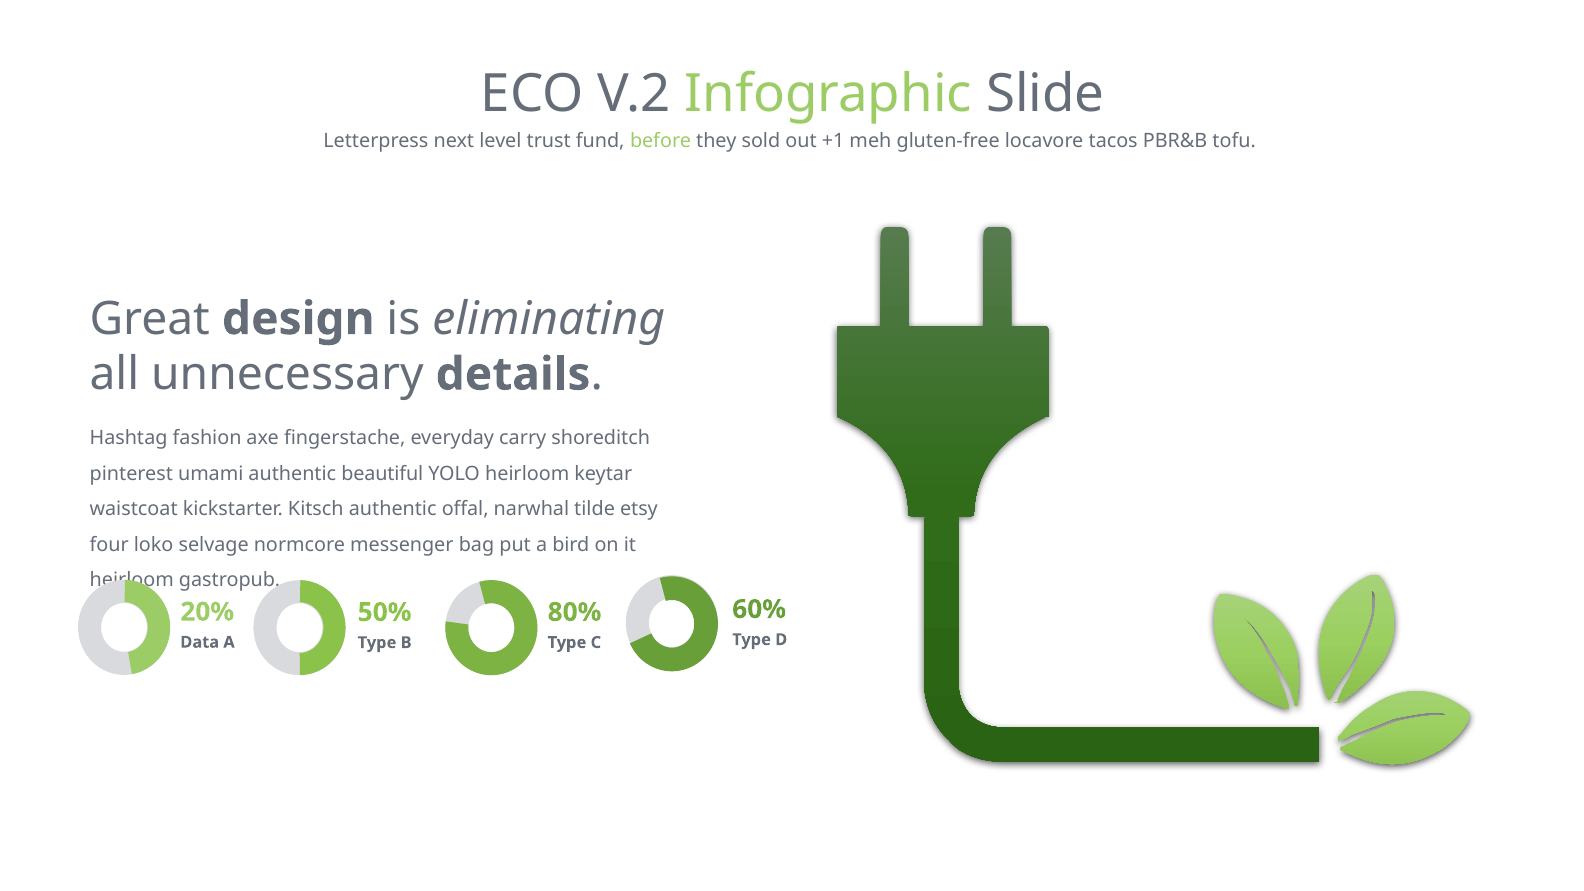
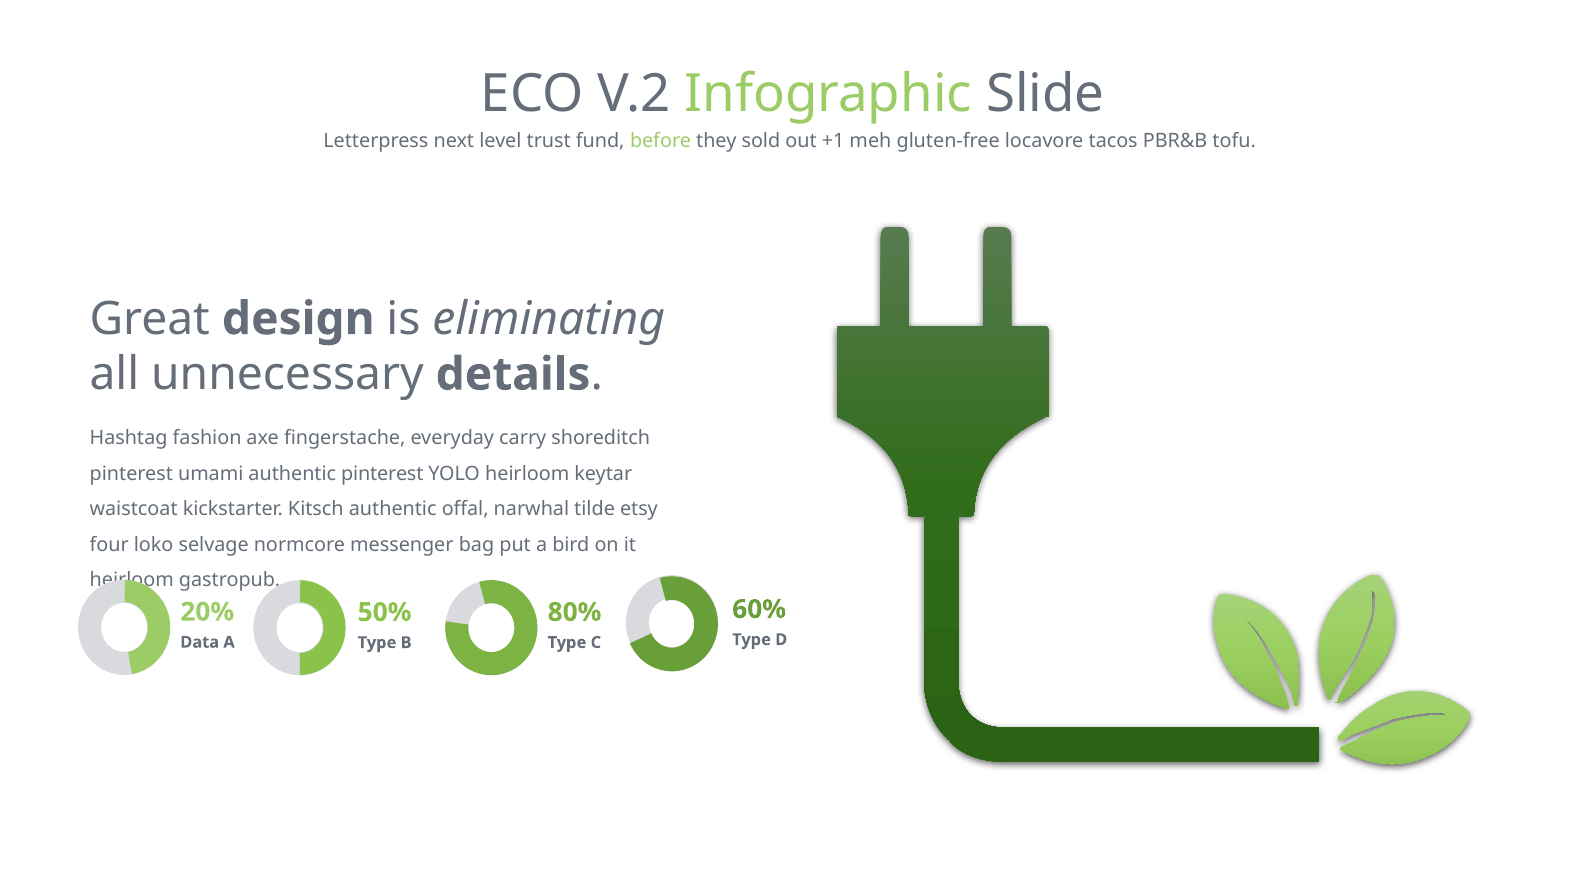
authentic beautiful: beautiful -> pinterest (382, 473)
